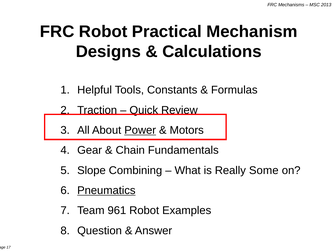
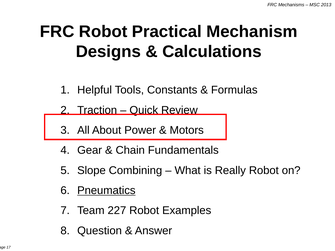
Power underline: present -> none (140, 130)
Really Some: Some -> Robot (264, 171)
961: 961 -> 227 (117, 211)
